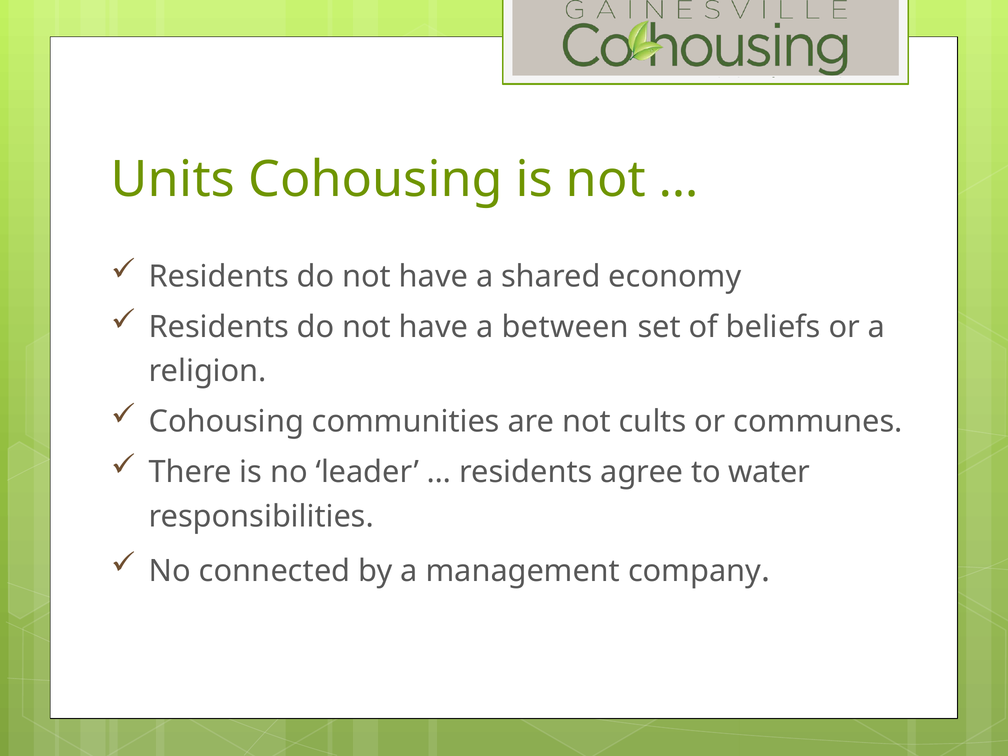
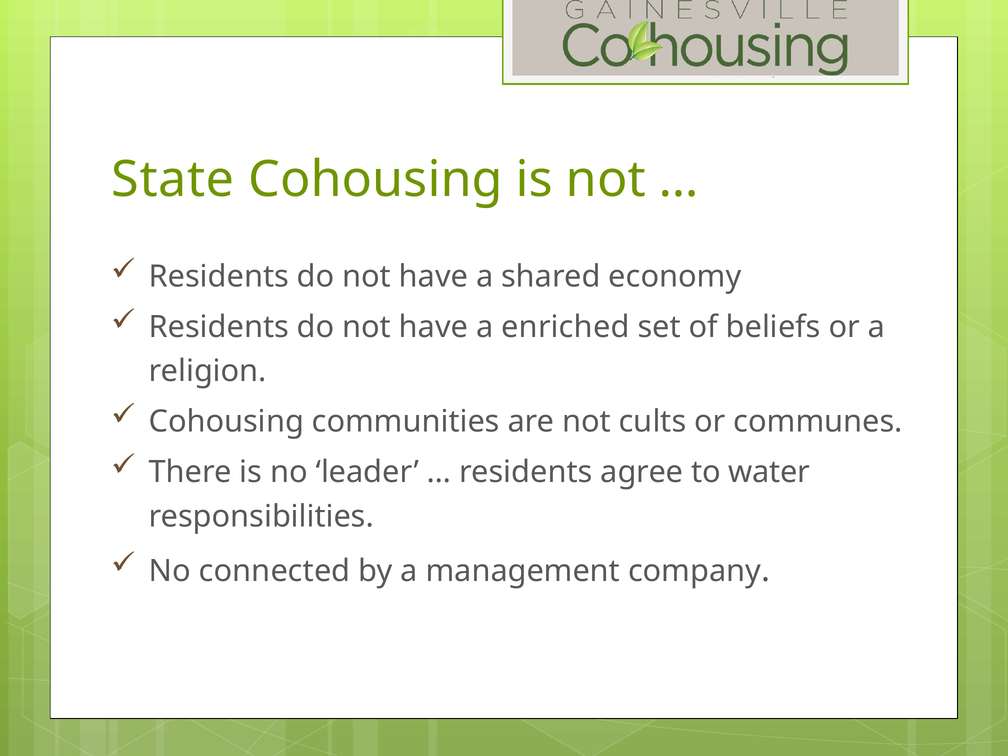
Units: Units -> State (173, 180)
between: between -> enriched (565, 327)
